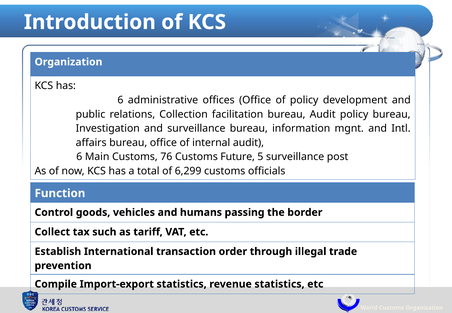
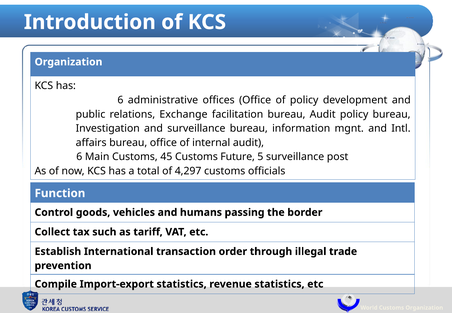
Collection: Collection -> Exchange (183, 114)
76: 76 -> 45 (166, 157)
6,299: 6,299 -> 4,297 (188, 171)
